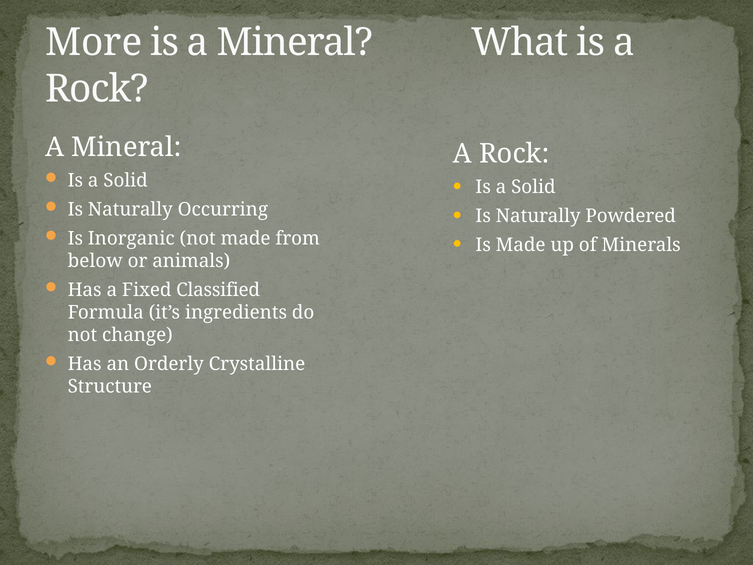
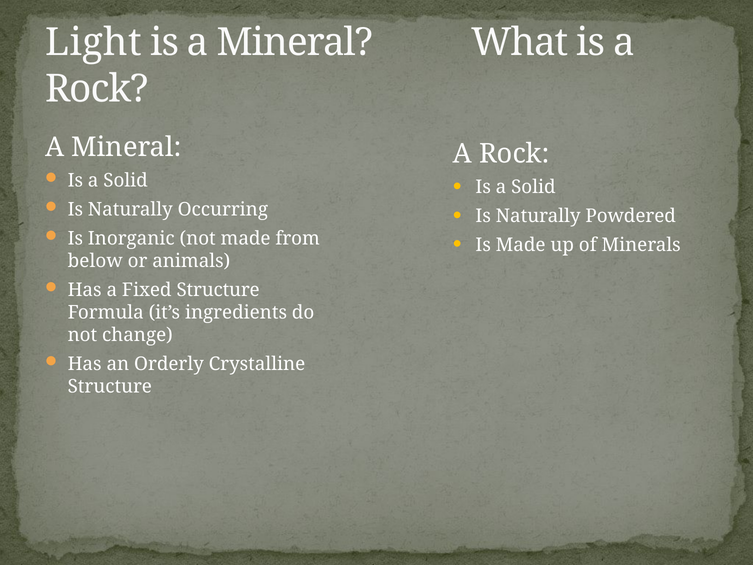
More: More -> Light (93, 42)
Fixed Classified: Classified -> Structure (218, 290)
